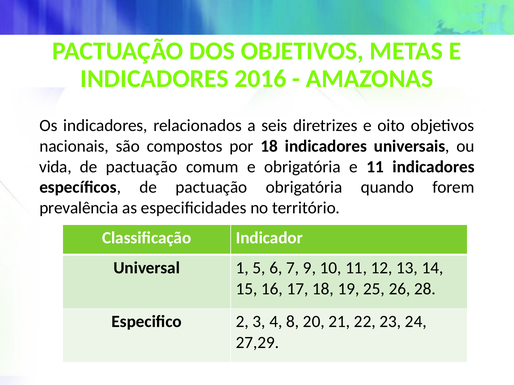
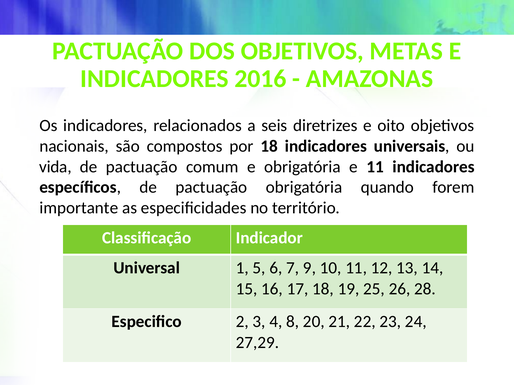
prevalência: prevalência -> importante (79, 208)
